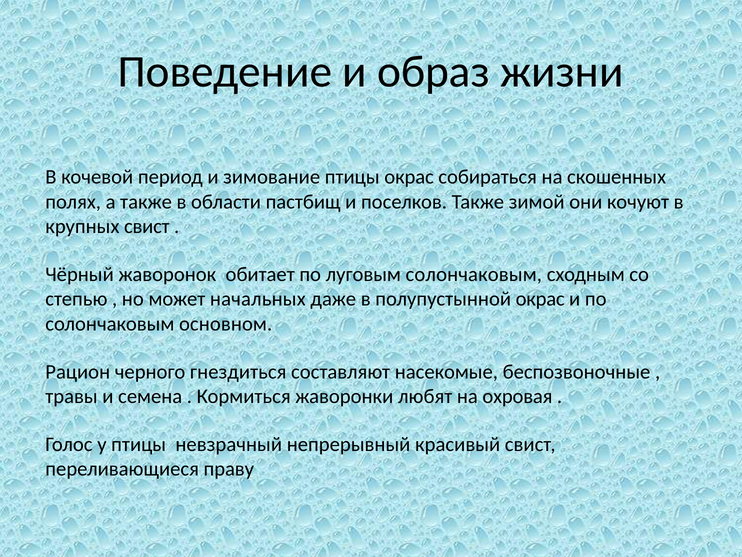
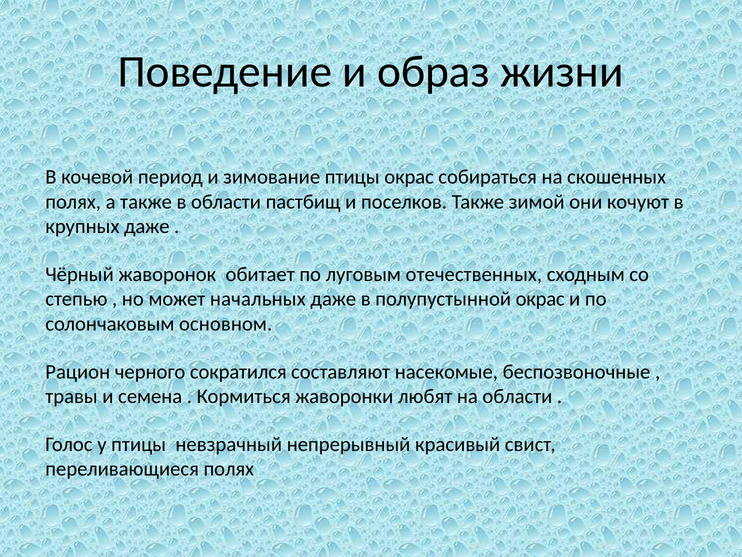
крупных свист: свист -> даже (147, 226)
луговым солончаковым: солончаковым -> отечественных (474, 274)
гнездиться: гнездиться -> сократился (238, 371)
на охровая: охровая -> области (517, 396)
переливающиеся праву: праву -> полях (229, 469)
